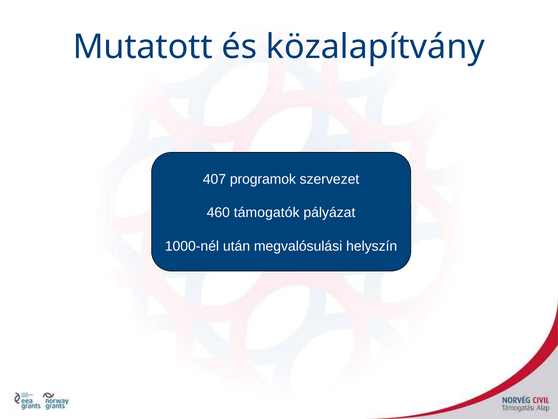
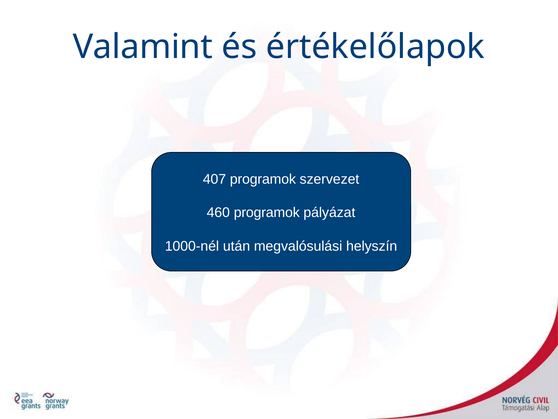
Mutatott: Mutatott -> Valamint (143, 47)
közalapítvány: közalapítvány -> értékelőlapok (375, 47)
460 támogatók: támogatók -> programok (267, 212)
